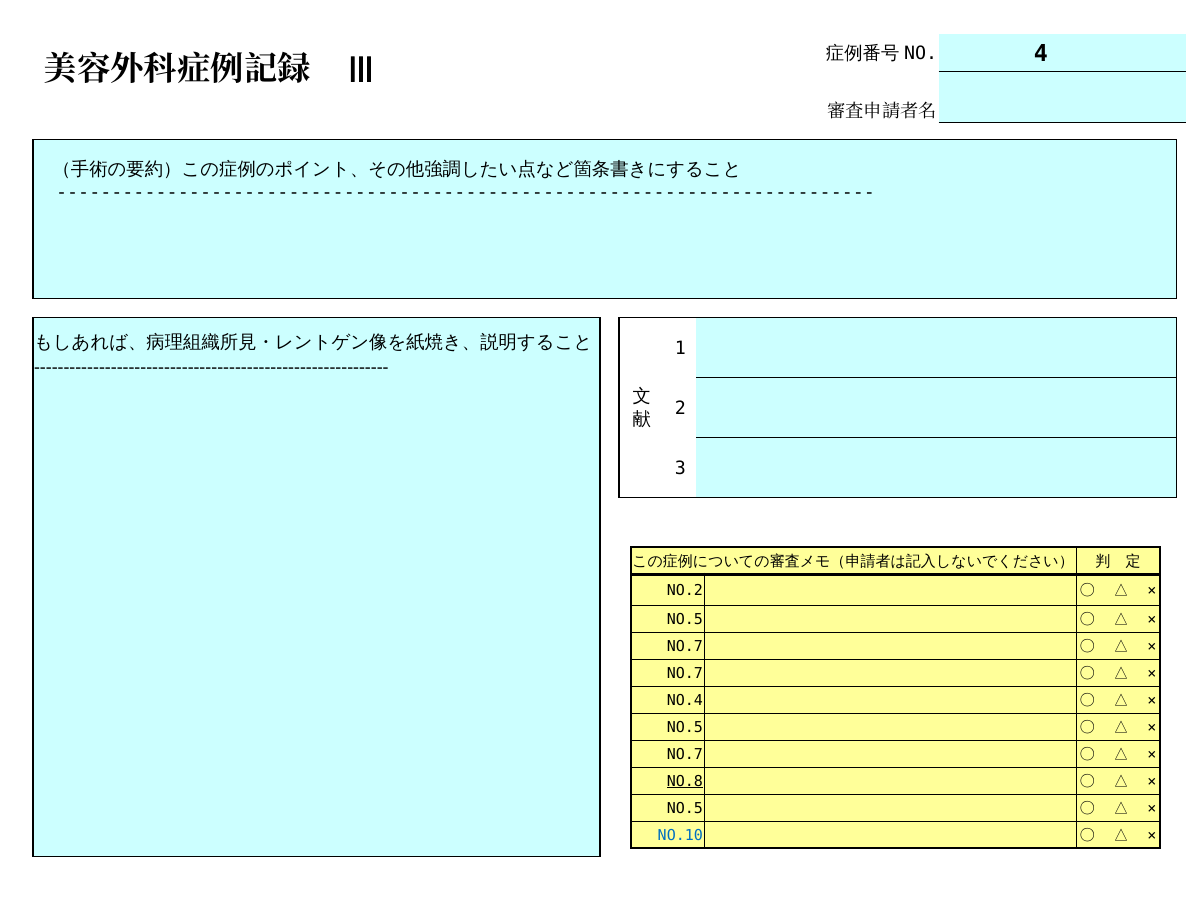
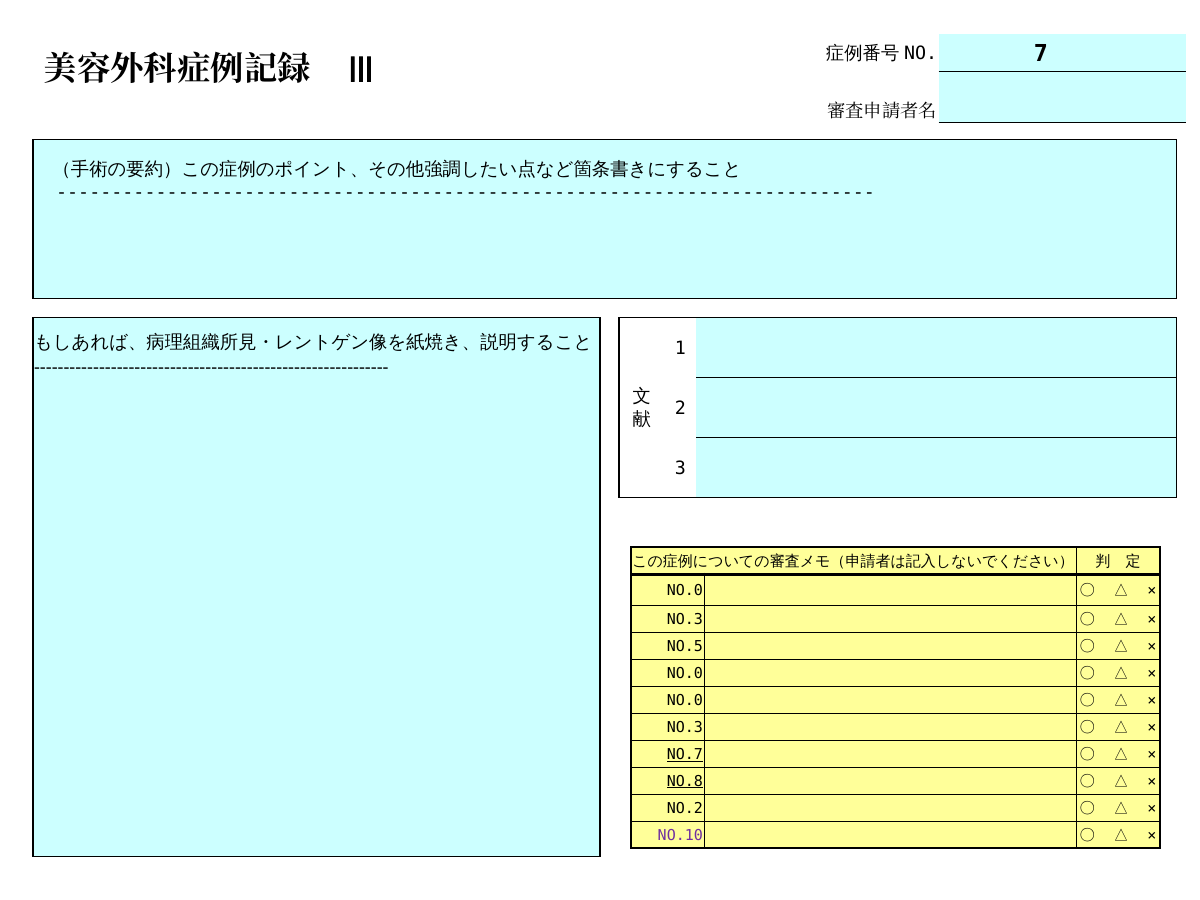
4: 4 -> 7 (1041, 54)
NO.2: NO.2 -> NO.0 (685, 591)
NO.5: NO.5 -> NO.3 (685, 620)
NO.7: NO.7 -> NO.5 (685, 647)
NO.7: NO.7 -> NO.0 (685, 674)
NO.4: NO.4 -> NO.0 (685, 701)
NO.5: NO.5 -> NO.3 (685, 728)
NO.7 underline: none -> present (685, 755)
NO.5: NO.5 -> NO.2 (685, 808)
NO.10 colour: blue -> purple (680, 835)
